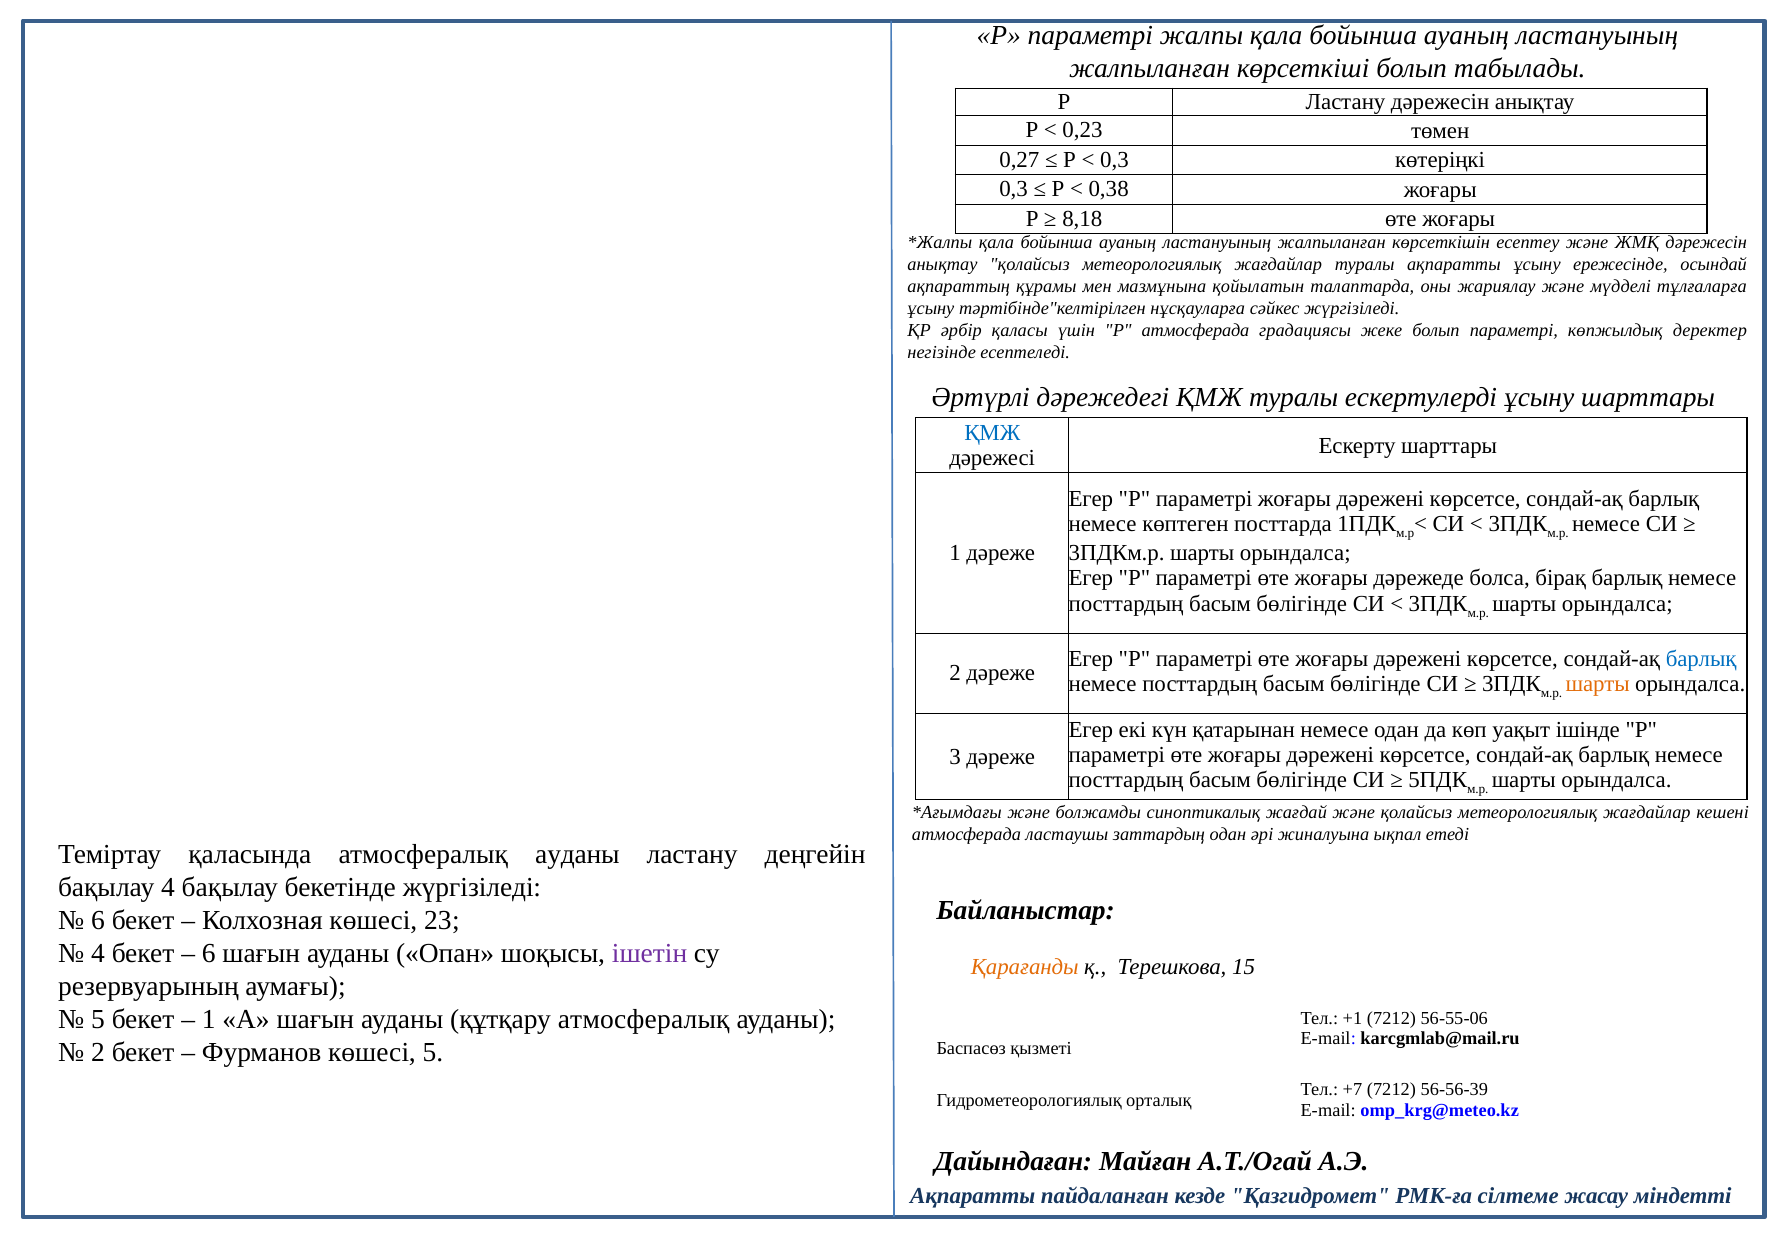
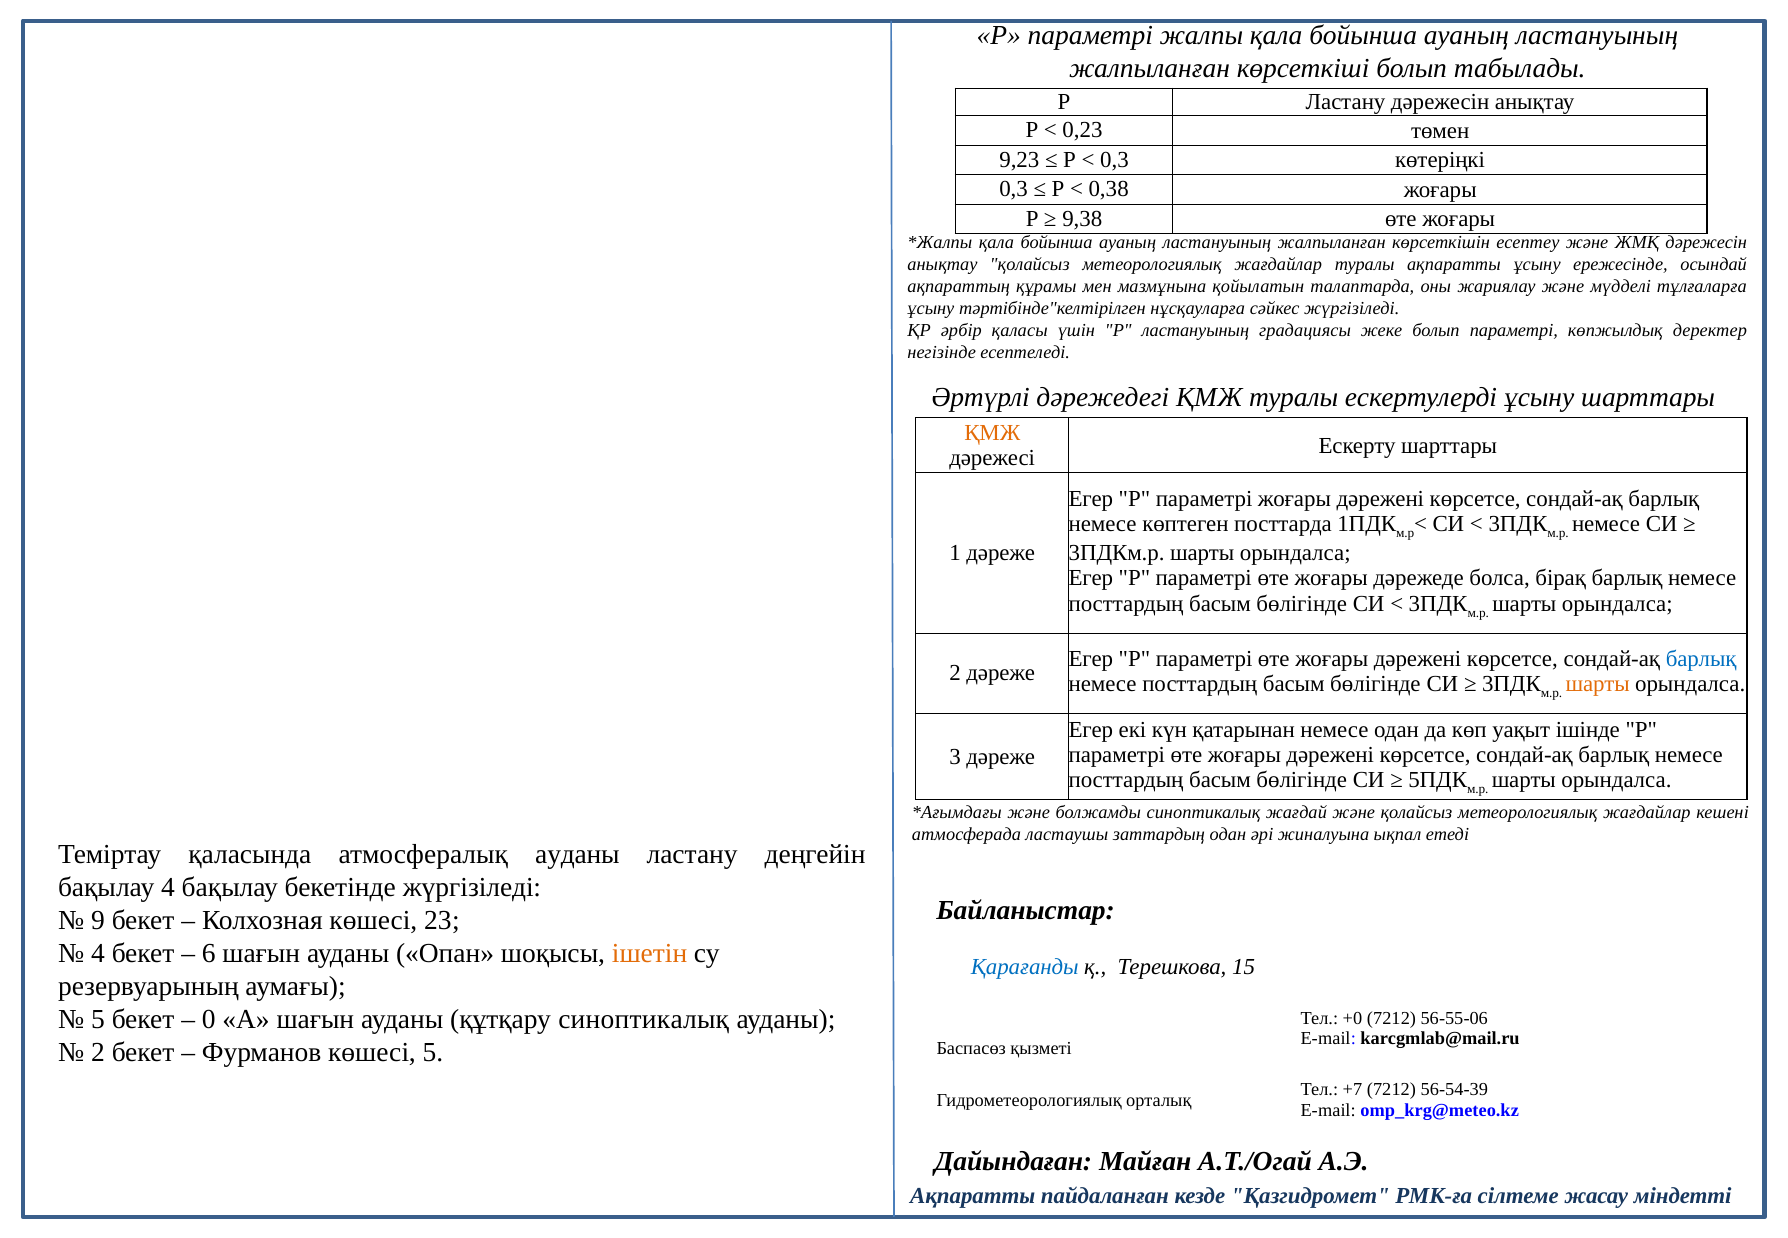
0,27: 0,27 -> 9,23 (1019, 160)
8,18: 8,18 -> 9,38 (1082, 219)
Р атмосферада: атмосферада -> ластануының (1195, 330)
ҚМЖ colour: blue -> orange (992, 433)
6: 6 -> 9 (98, 921)
ішетін colour: purple -> orange (650, 954)
Қарағанды colour: orange -> blue (1025, 967)
1: 1 -> 0 (209, 1020)
құтқару атмосфералық: атмосфералық -> синоптикалық (644, 1020)
+1: +1 -> +0 (1352, 1018)
56-56-39: 56-56-39 -> 56-54-39 (1454, 1090)
